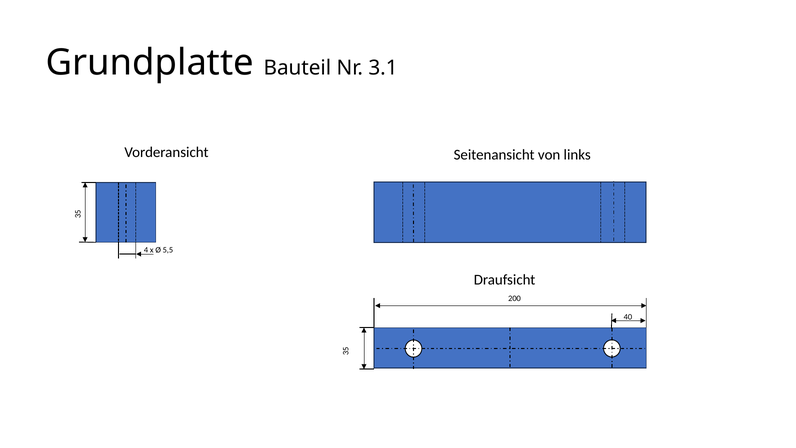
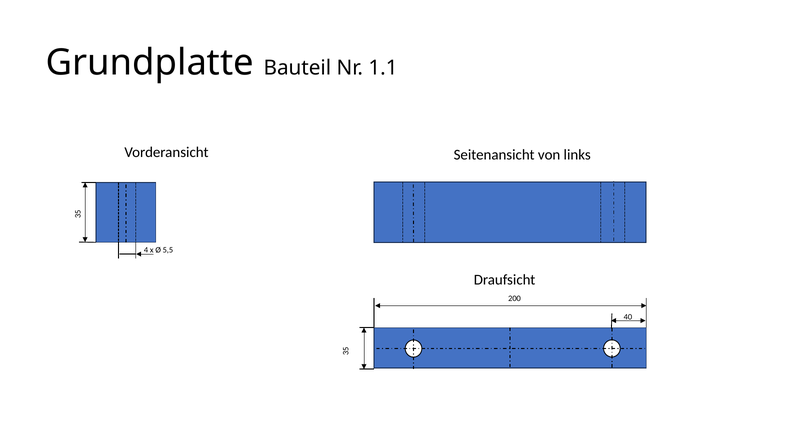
3.1: 3.1 -> 1.1 (383, 68)
